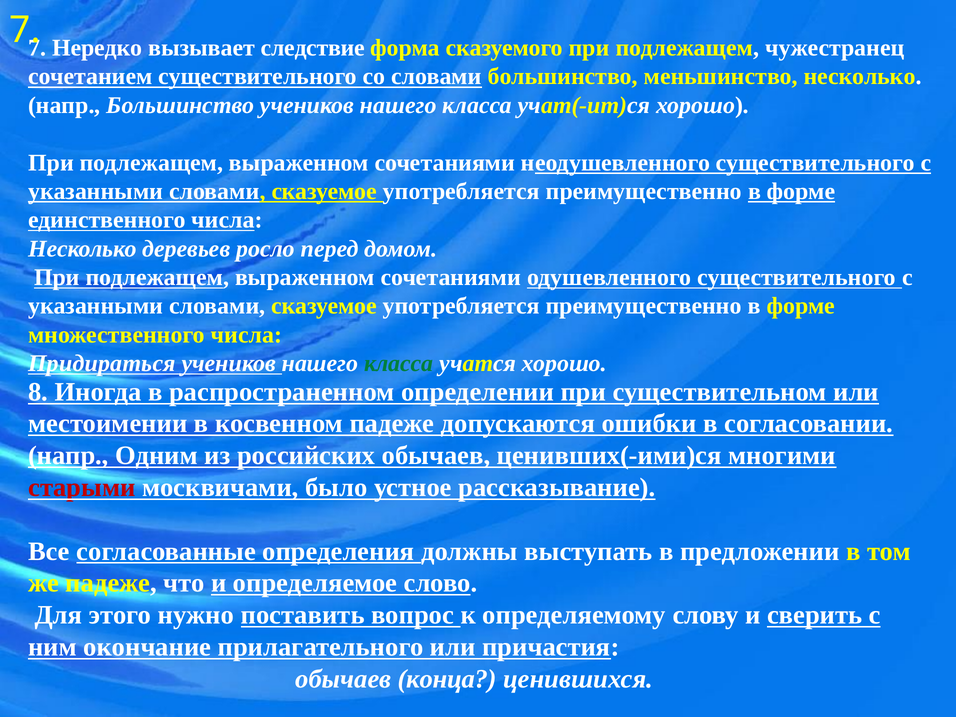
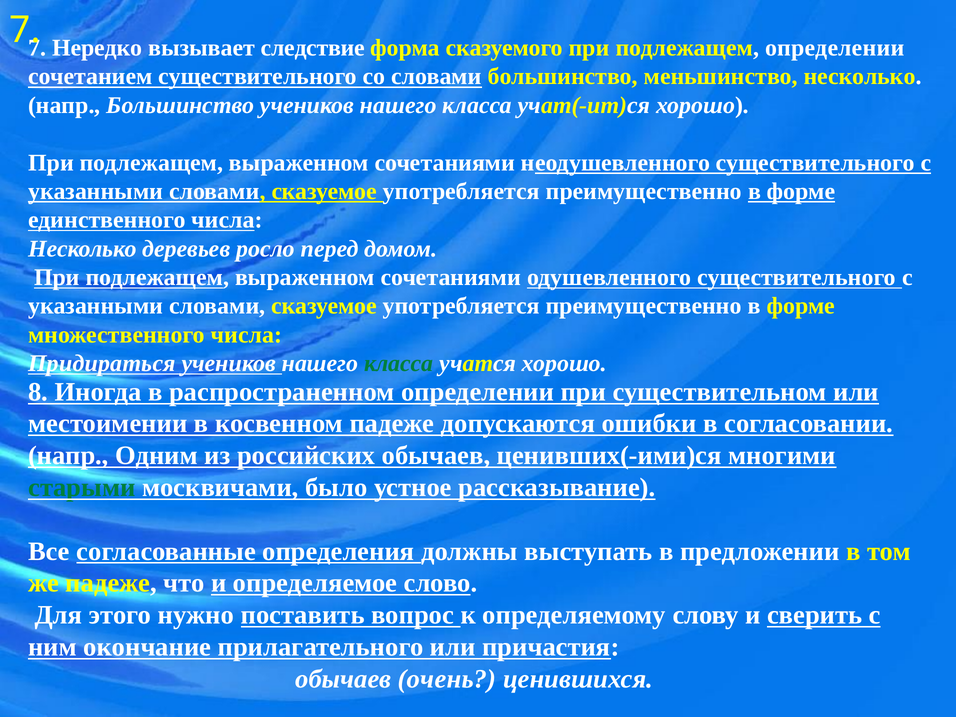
подлежащем чужестранец: чужестранец -> определении (835, 48)
старыми colour: red -> green (82, 487)
конца: конца -> очень (447, 679)
